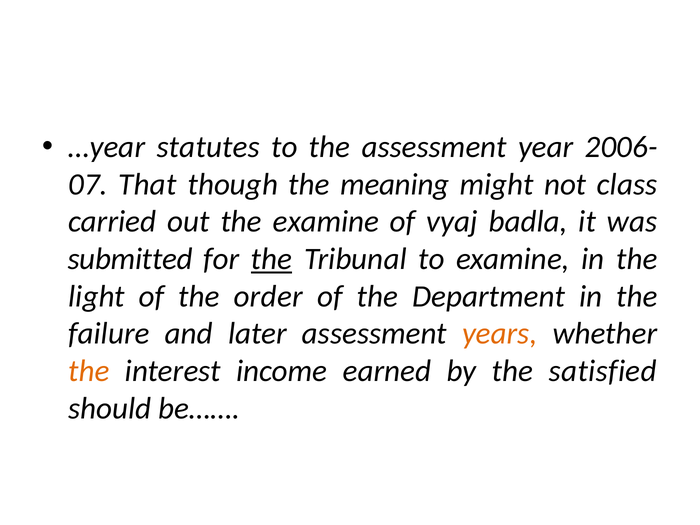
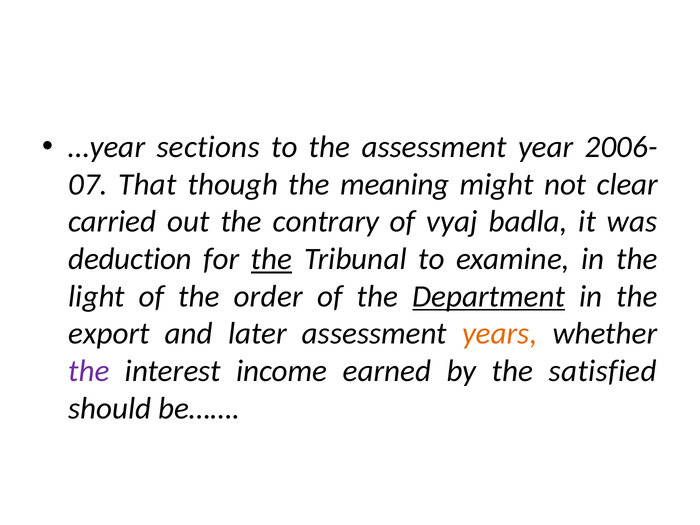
statutes: statutes -> sections (208, 147)
class: class -> clear (627, 184)
the examine: examine -> contrary (326, 222)
submitted: submitted -> deduction (130, 259)
Department underline: none -> present (489, 296)
failure: failure -> export (109, 334)
the colour: orange -> purple (89, 371)
